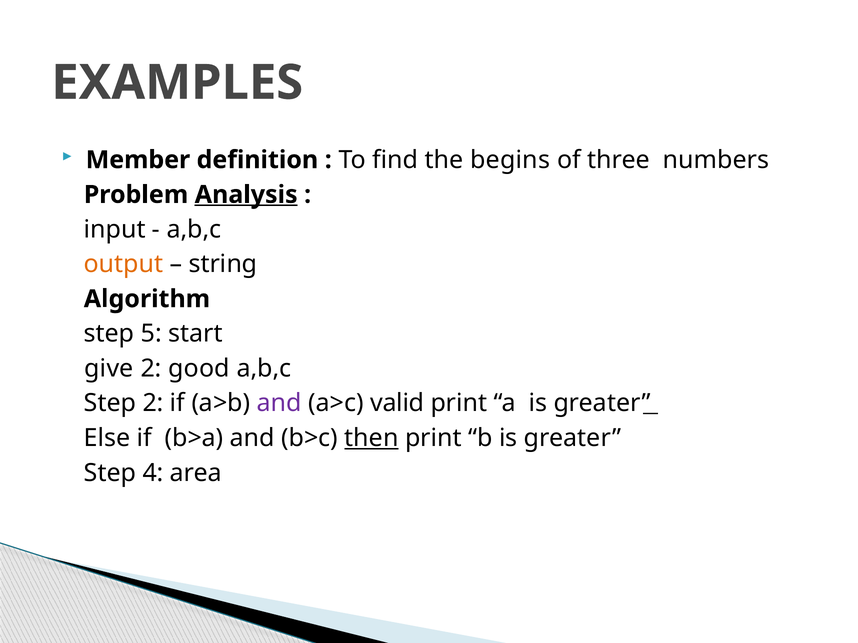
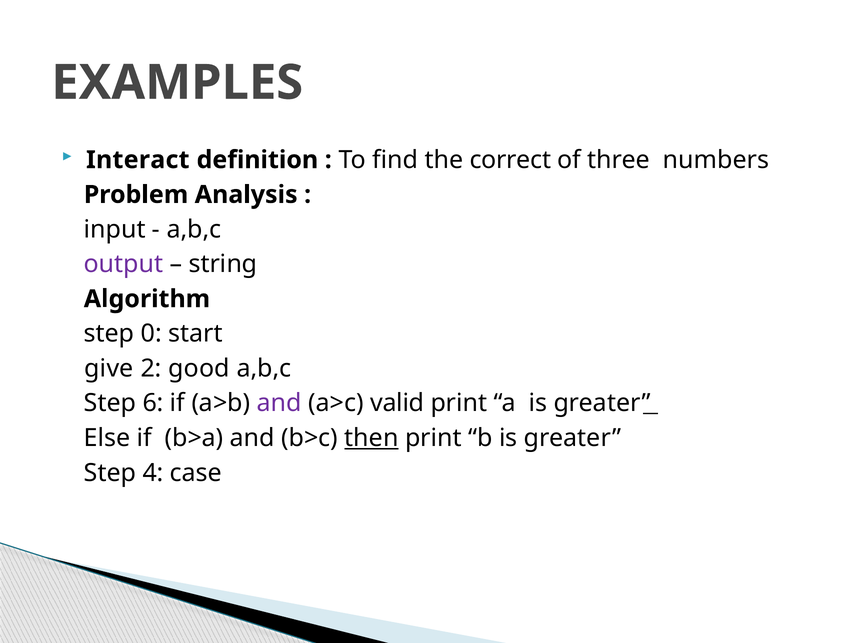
Member: Member -> Interact (138, 160)
begins: begins -> correct (510, 160)
Analysis underline: present -> none (246, 195)
output colour: orange -> purple (124, 264)
5: 5 -> 0 (151, 334)
Step 2: 2 -> 6 (153, 404)
area: area -> case (196, 473)
